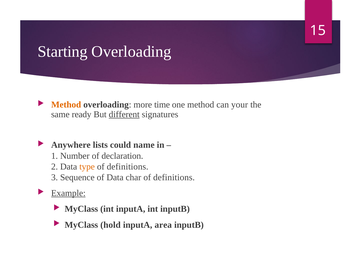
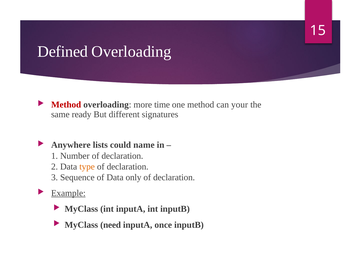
Starting: Starting -> Defined (63, 52)
Method colour: orange -> red (66, 105)
different underline: present -> none (124, 114)
definitions: definitions -> declaration (128, 167)
char: char -> only (134, 177)
definitions: definitions -> declaration (174, 177)
hold: hold -> need (111, 225)
area: area -> once (163, 225)
